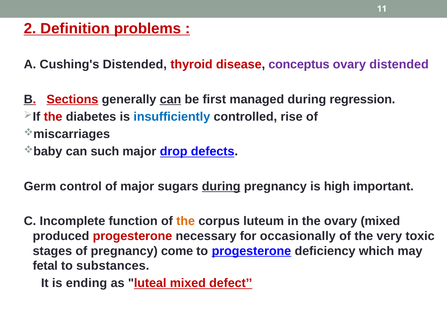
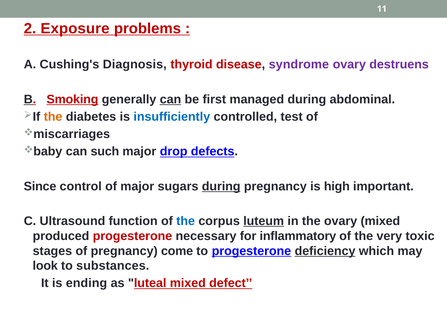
Definition: Definition -> Exposure (75, 28)
Cushing's Distended: Distended -> Diagnosis (135, 65)
conceptus: conceptus -> syndrome (299, 65)
ovary distended: distended -> destruens (399, 65)
Sections: Sections -> Smoking (72, 99)
regression: regression -> abdominal (362, 99)
the colour: red -> orange (53, 117)
rise: rise -> test (292, 117)
Germ: Germ -> Since (40, 186)
Incomplete: Incomplete -> Ultrasound (72, 221)
the colour: orange -> blue (186, 221)
luteum underline: none -> present (264, 221)
occasionally: occasionally -> inflammatory (298, 236)
deficiency underline: none -> present (325, 251)
fetal: fetal -> look (45, 266)
